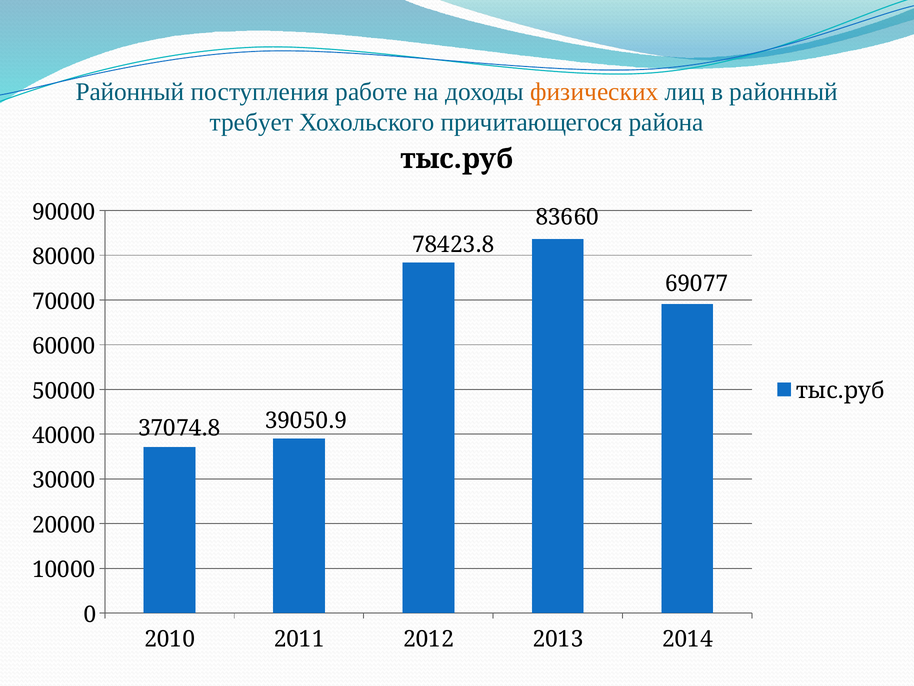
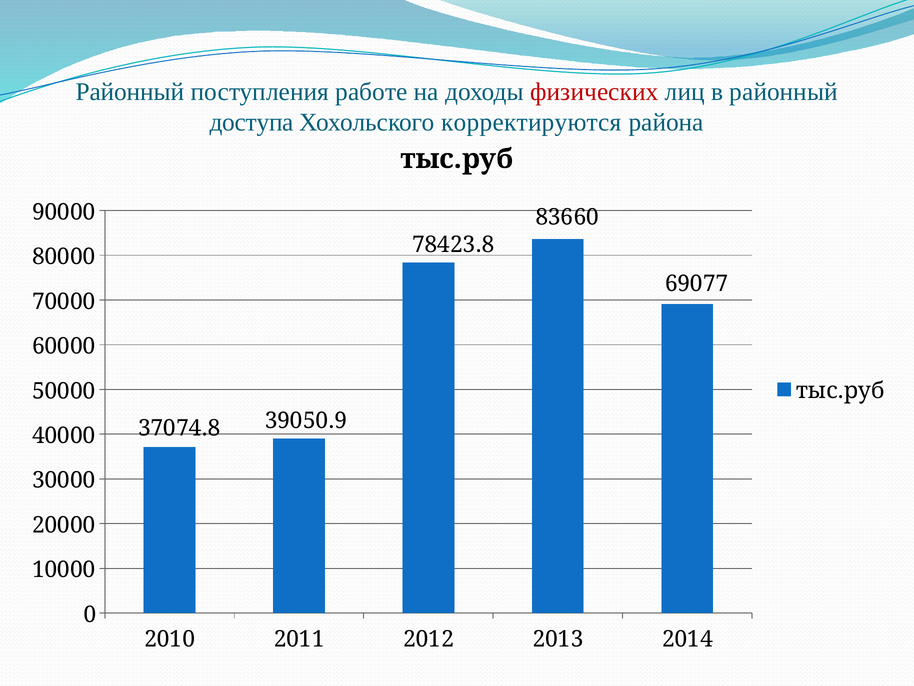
физических colour: orange -> red (594, 92)
требует: требует -> доступа (252, 122)
причитающегося: причитающегося -> корректируются (531, 122)
